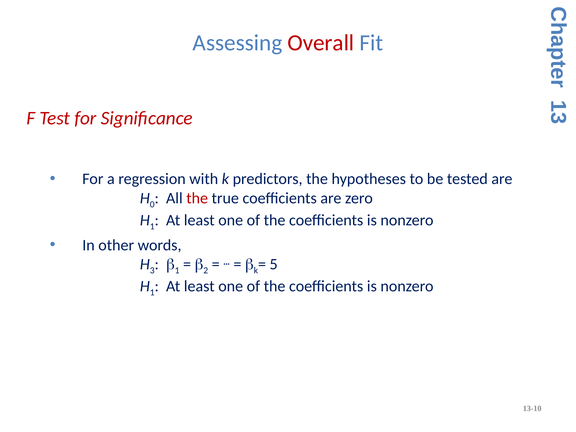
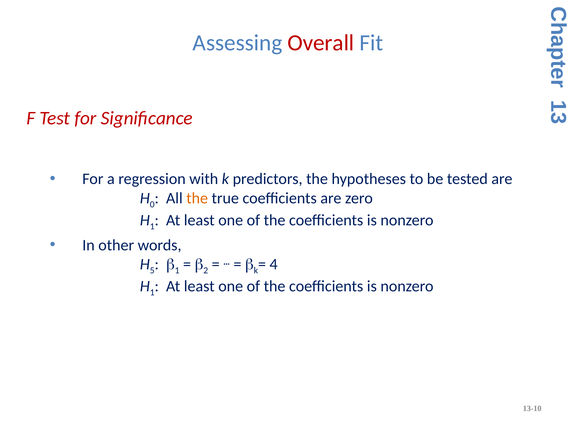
the colour: red -> orange (197, 198)
3: 3 -> 5 (152, 271)
5: 5 -> 4 (274, 264)
